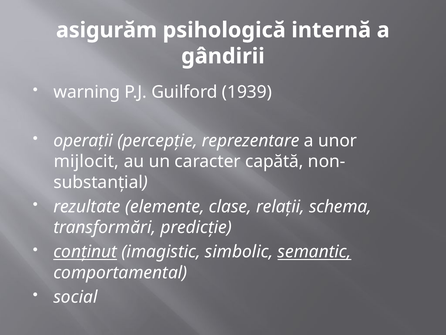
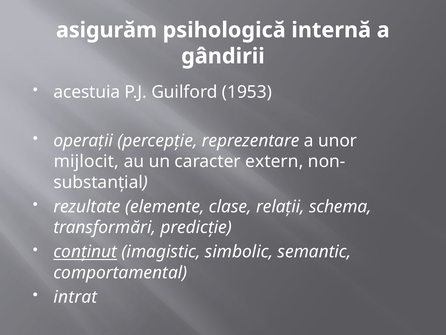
warning: warning -> acestuia (87, 92)
1939: 1939 -> 1953 (247, 92)
capătă: capătă -> extern (274, 161)
semantic underline: present -> none (314, 252)
social: social -> intrat (75, 297)
